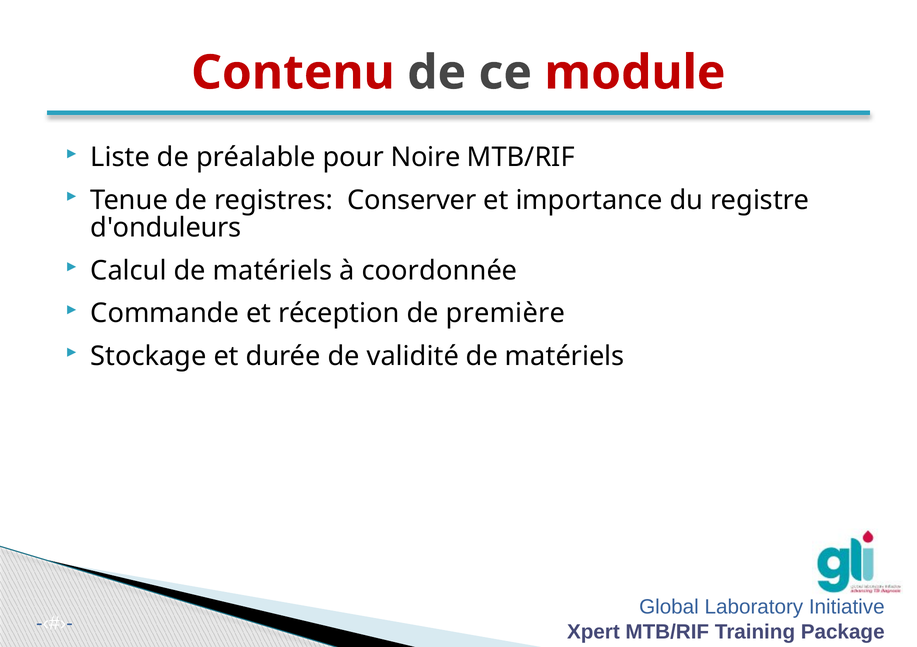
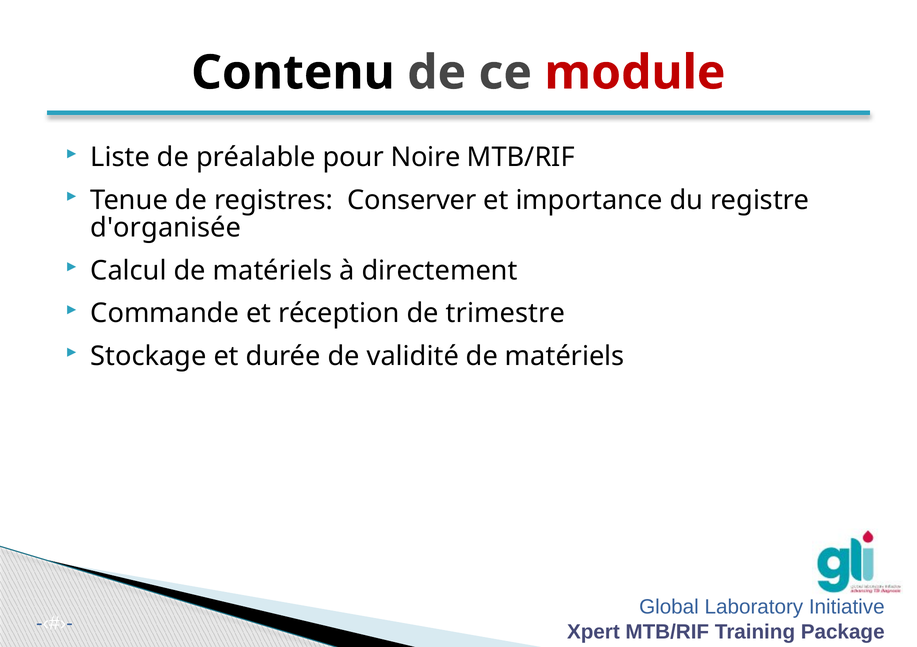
Contenu colour: red -> black (293, 73)
d'onduleurs: d'onduleurs -> d'organisée (166, 228)
coordonnée: coordonnée -> directement (440, 271)
première: première -> trimestre (505, 313)
